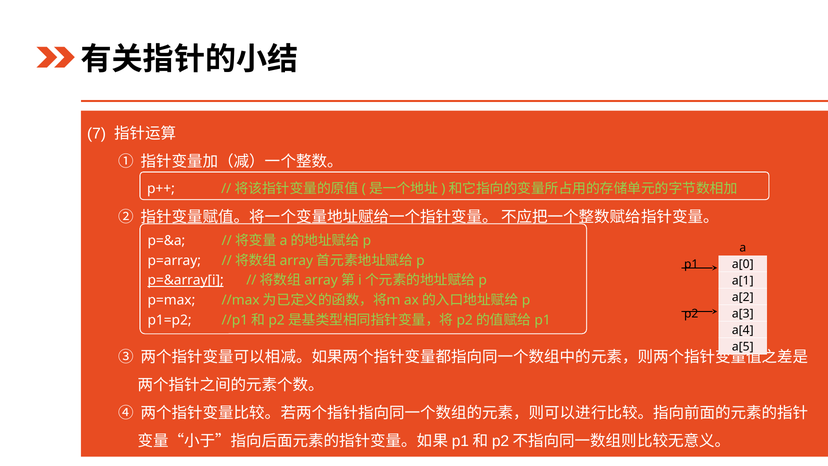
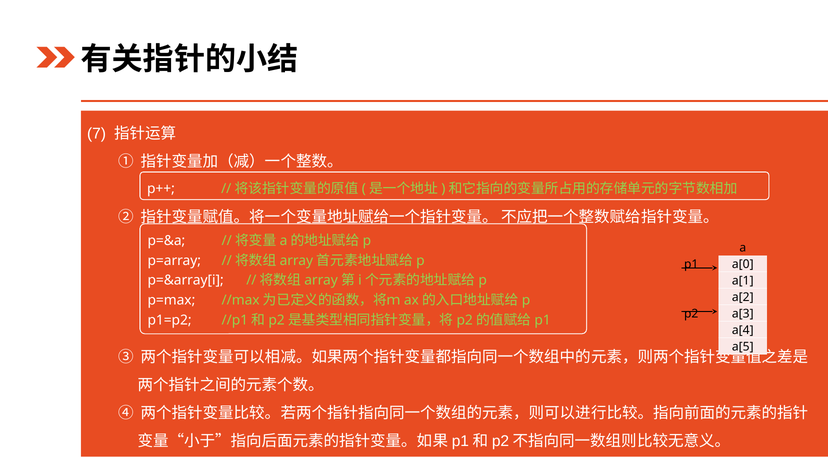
p=&array[i underline: present -> none (186, 280)
